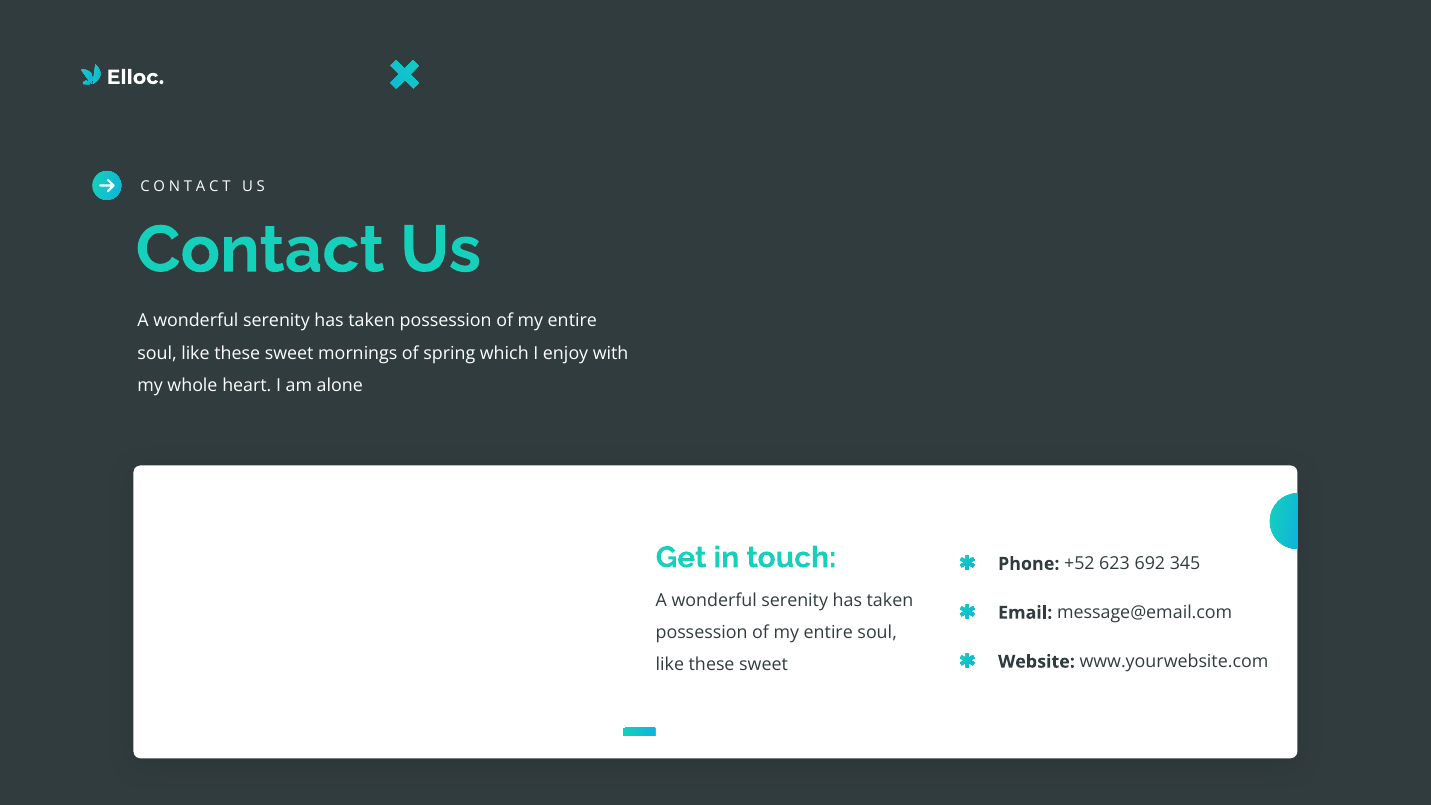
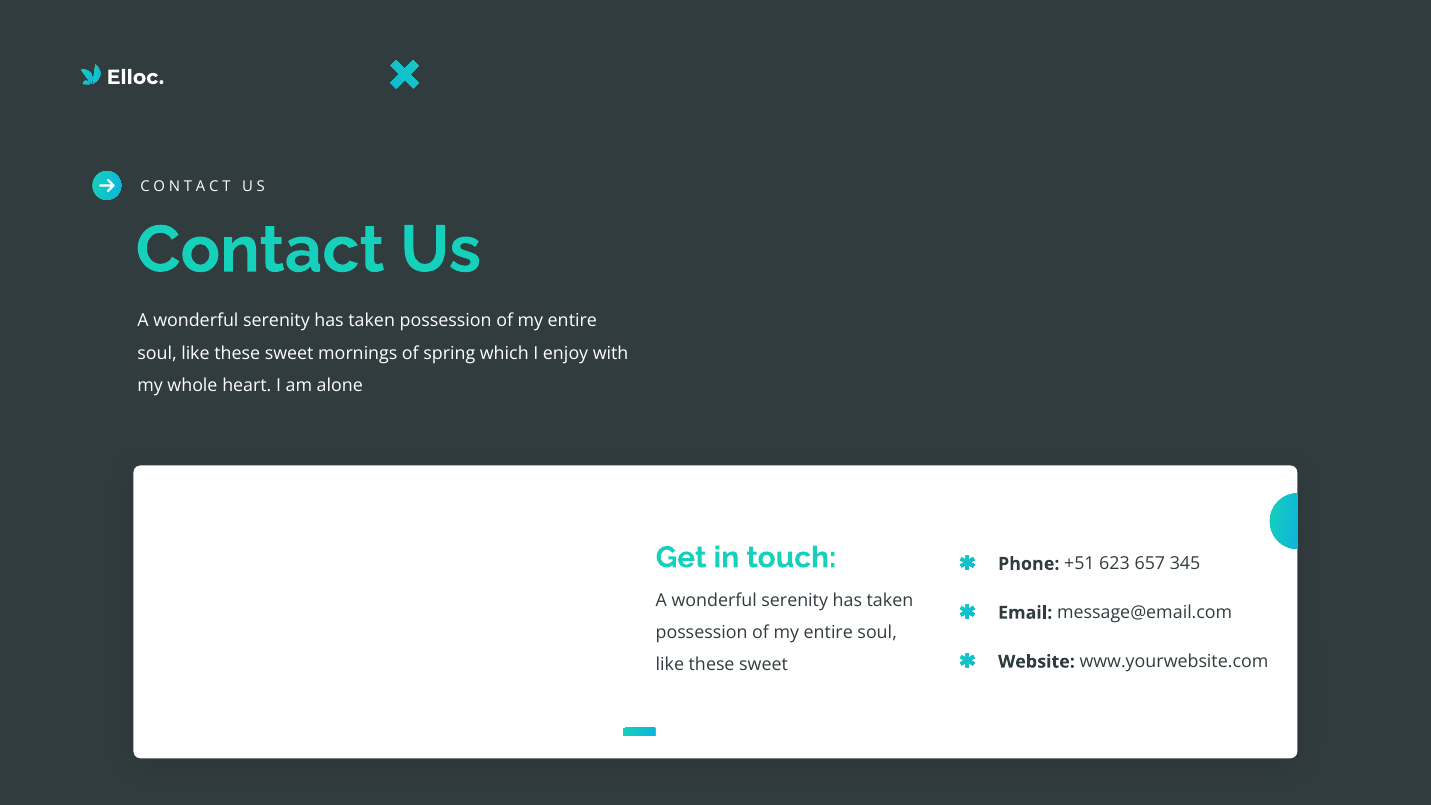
+52: +52 -> +51 (1079, 564)
692: 692 -> 657 (1150, 564)
